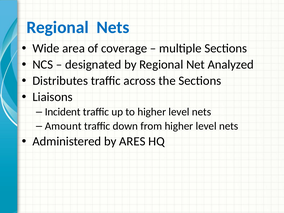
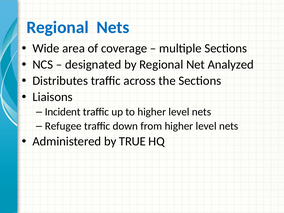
Amount: Amount -> Refugee (63, 126)
ARES: ARES -> TRUE (132, 141)
